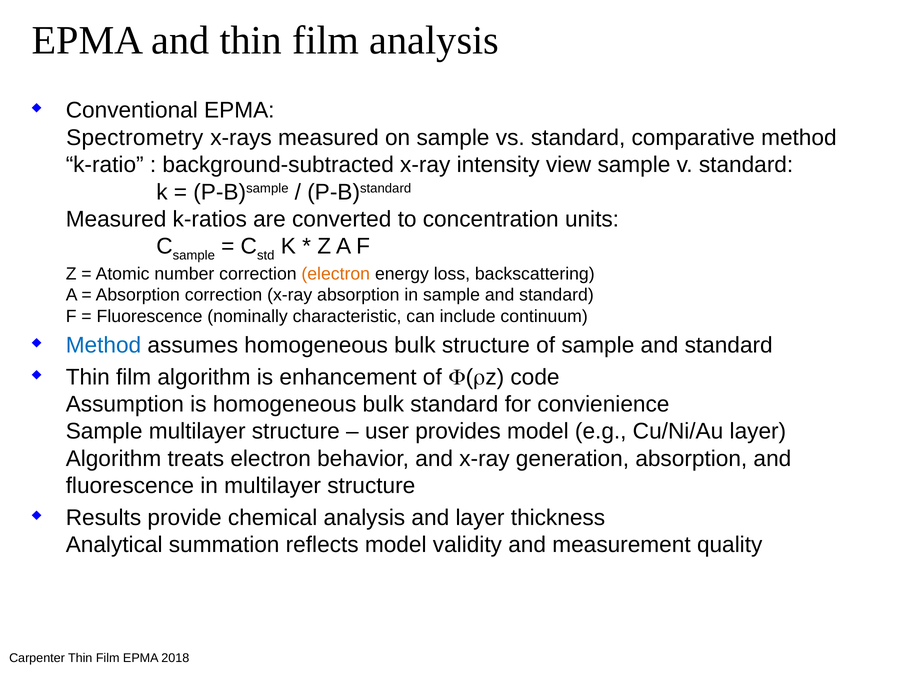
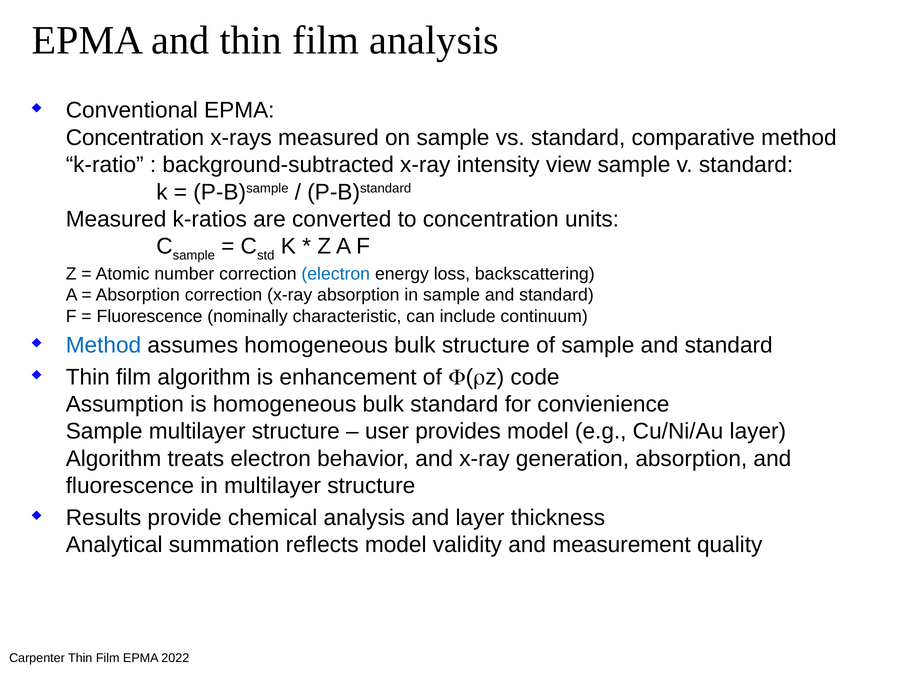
Spectrometry: Spectrometry -> Concentration (135, 138)
electron colour: orange -> blue (336, 274)
2018: 2018 -> 2022 (175, 658)
